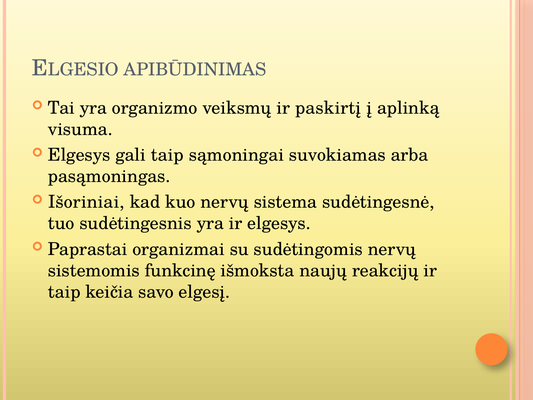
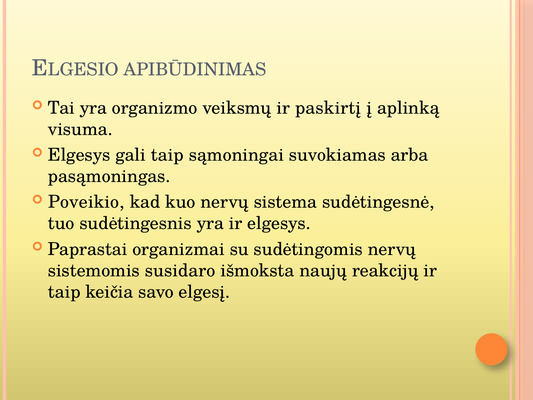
Išoriniai: Išoriniai -> Poveikio (86, 202)
funkcinę: funkcinę -> susidaro (180, 270)
